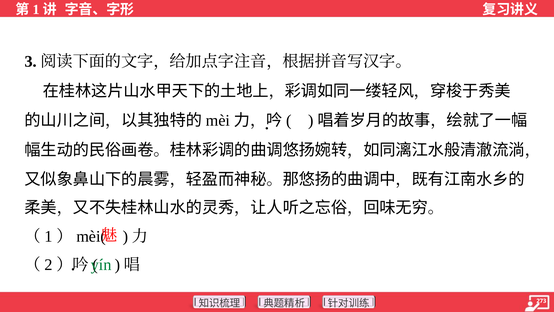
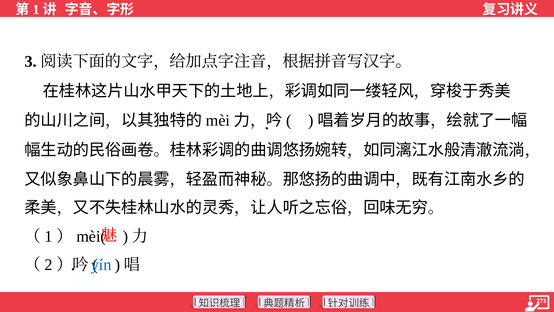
yín colour: green -> blue (101, 264)
